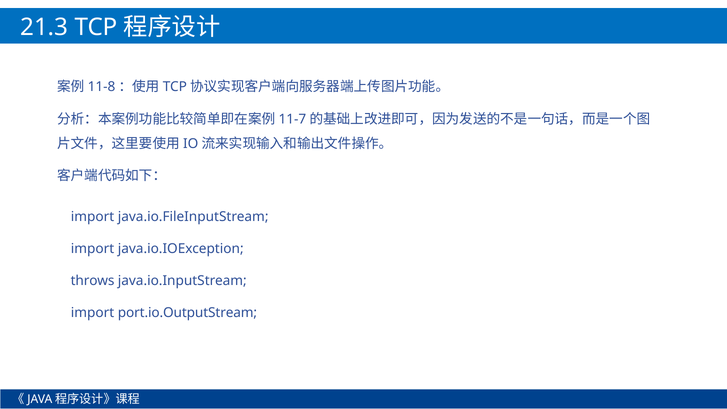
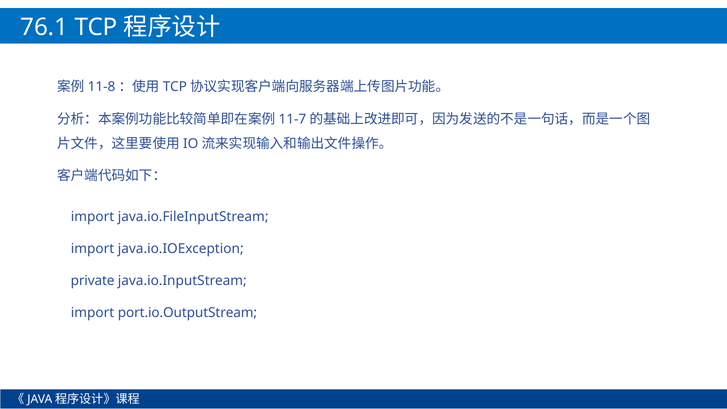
21.3: 21.3 -> 76.1 (44, 27)
throws: throws -> private (93, 281)
